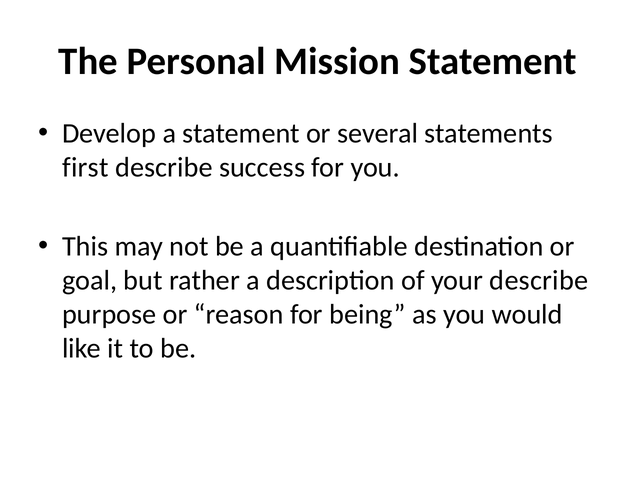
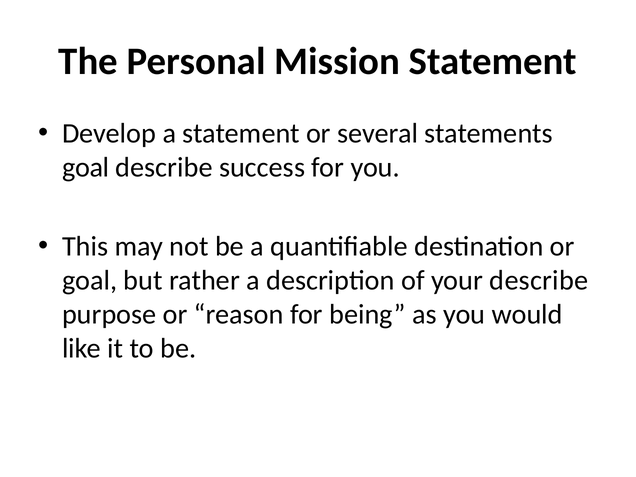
first: first -> goal (86, 167)
